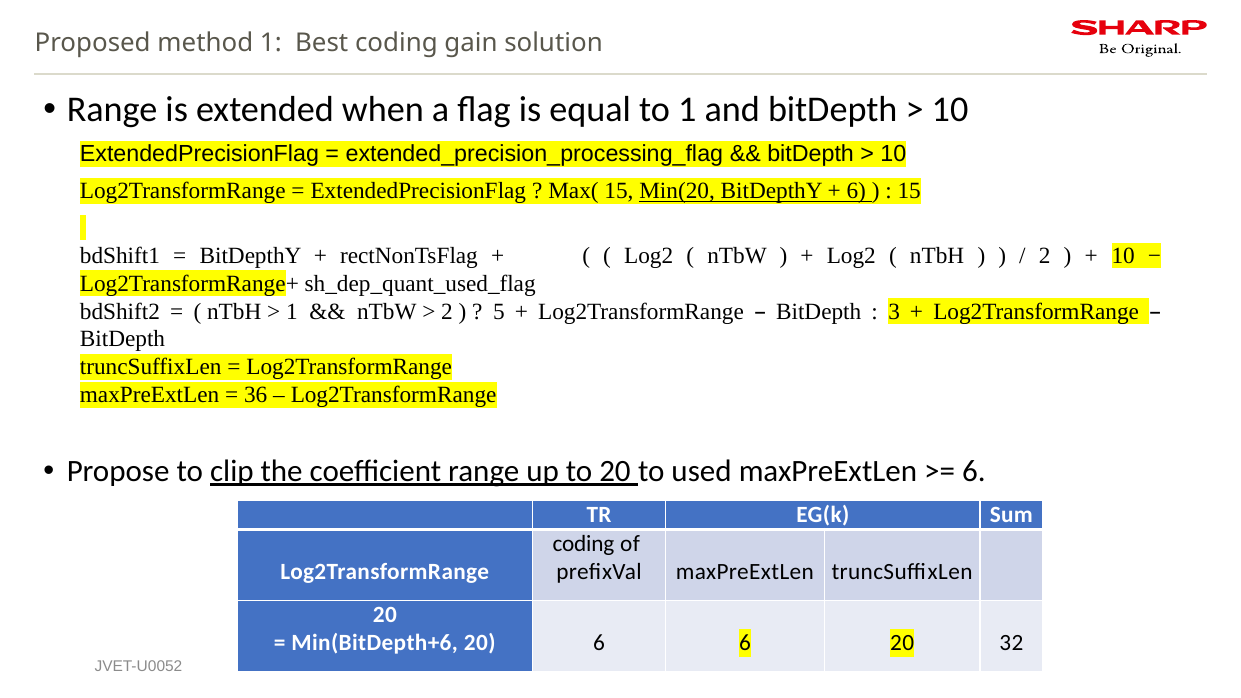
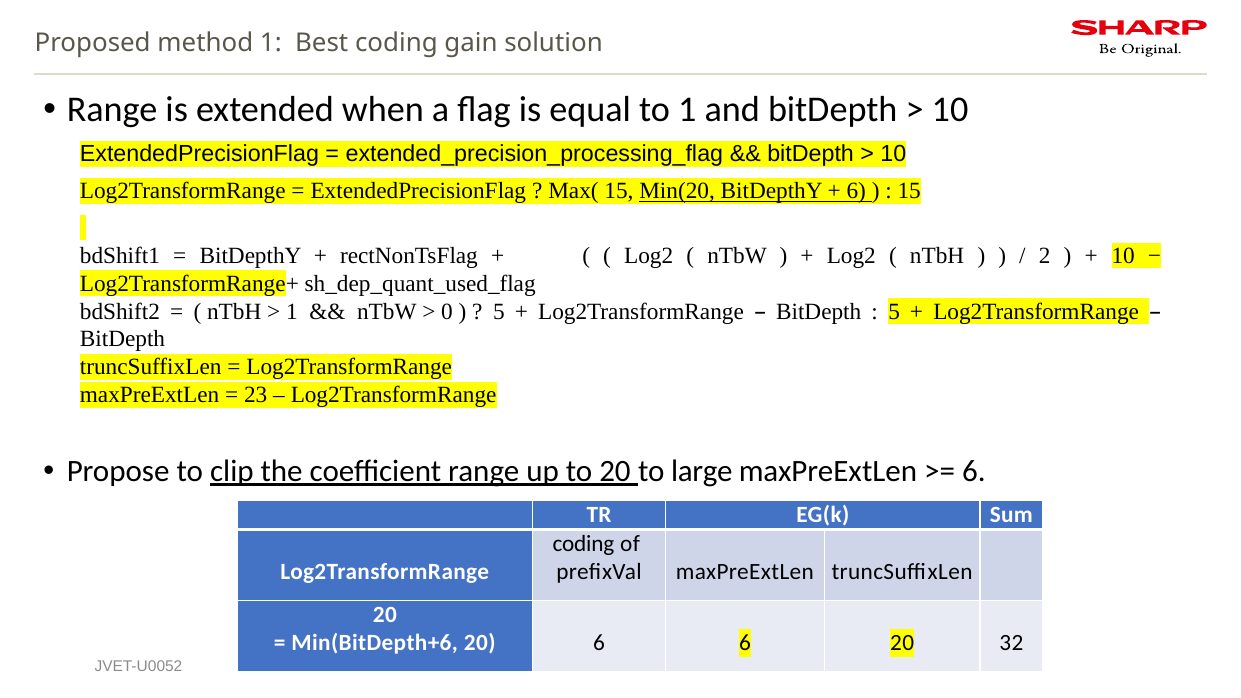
2: 2 -> 0 (447, 311)
3: 3 -> 5 (894, 311)
36: 36 -> 23 (256, 395)
used: used -> large (702, 472)
